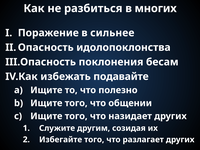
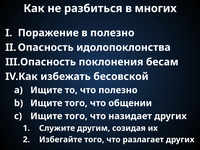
в сильнее: сильнее -> полезно (112, 33)
подавайте: подавайте -> бесовской (121, 77)
